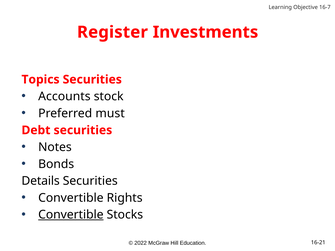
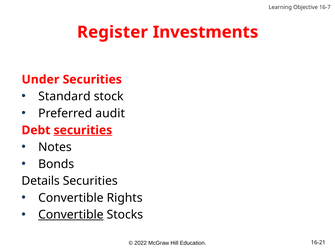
Topics: Topics -> Under (40, 80)
Accounts: Accounts -> Standard (64, 96)
must: must -> audit (110, 113)
securities underline: none -> present (83, 130)
